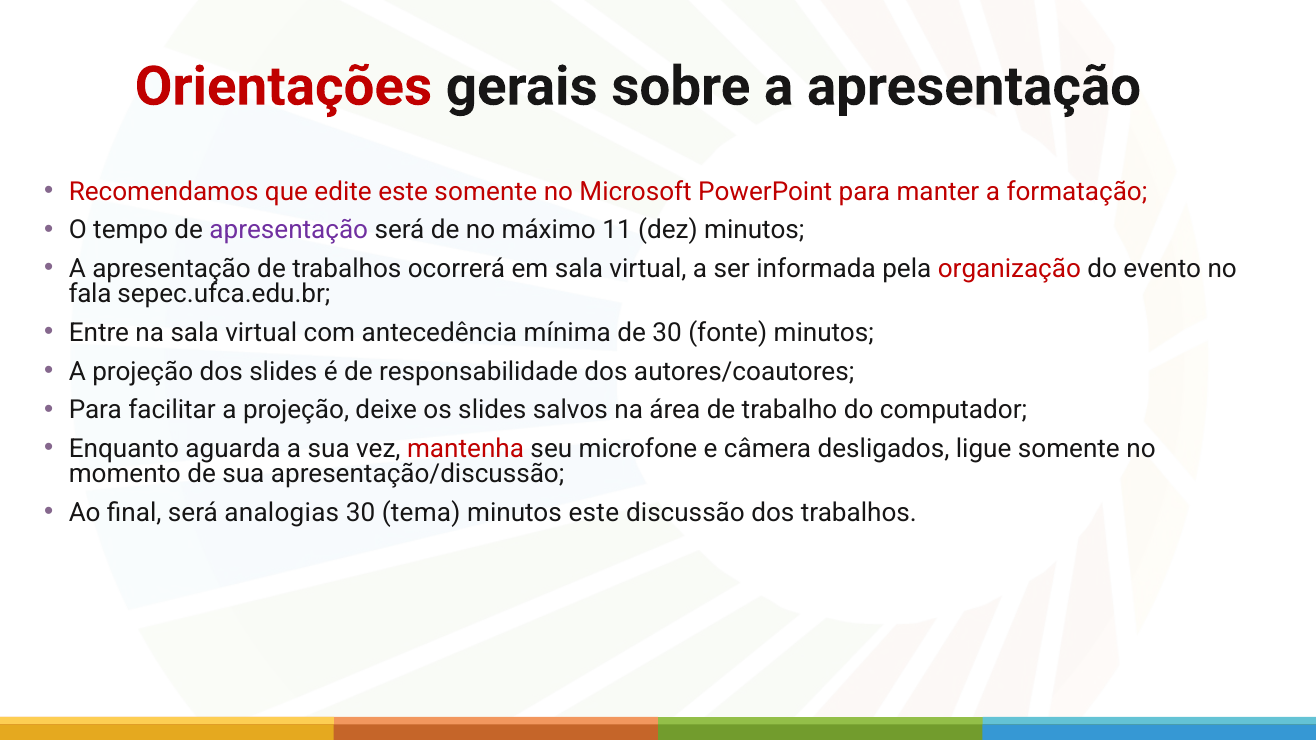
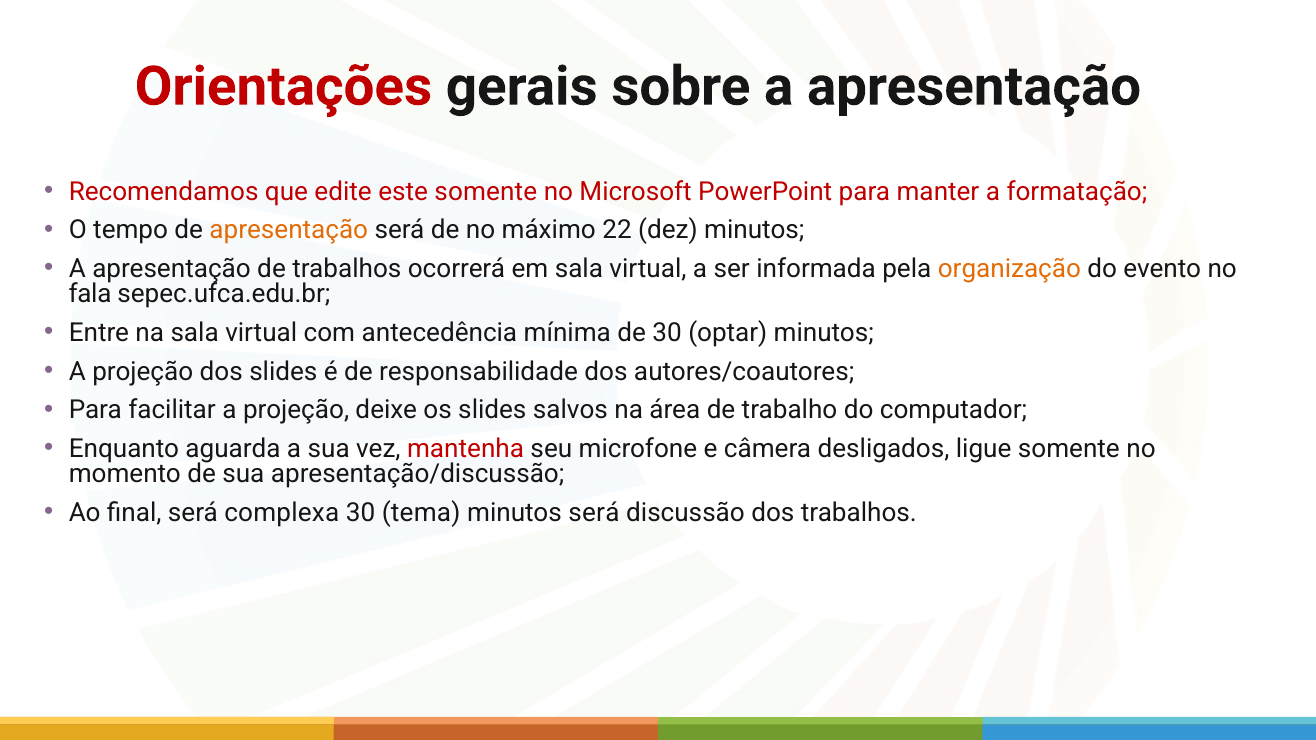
apresentação colour: purple -> orange (289, 230)
11: 11 -> 22 (617, 230)
organização colour: red -> orange (1009, 269)
fonte: fonte -> optar (728, 333)
analogias: analogias -> complexa (282, 513)
minutos este: este -> será (594, 513)
